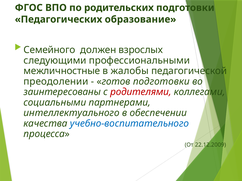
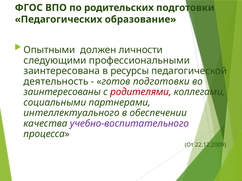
Семейного: Семейного -> Опытными (49, 50)
взрослых: взрослых -> личности (141, 50)
межличностные: межличностные -> заинтересована (62, 71)
жалобы: жалобы -> ресурсы (130, 71)
преодолении: преодолении -> деятельность (56, 82)
учебно-воспитательного colour: blue -> purple (129, 124)
